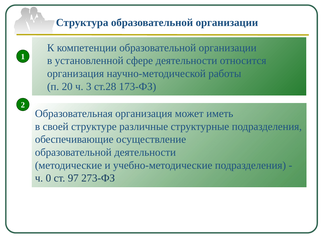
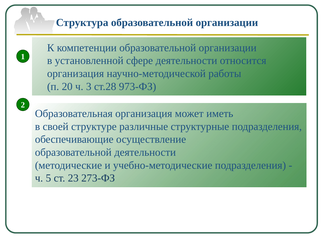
173-ФЗ: 173-ФЗ -> 973-ФЗ (138, 87)
0: 0 -> 5 (48, 178)
97: 97 -> 23 (73, 178)
